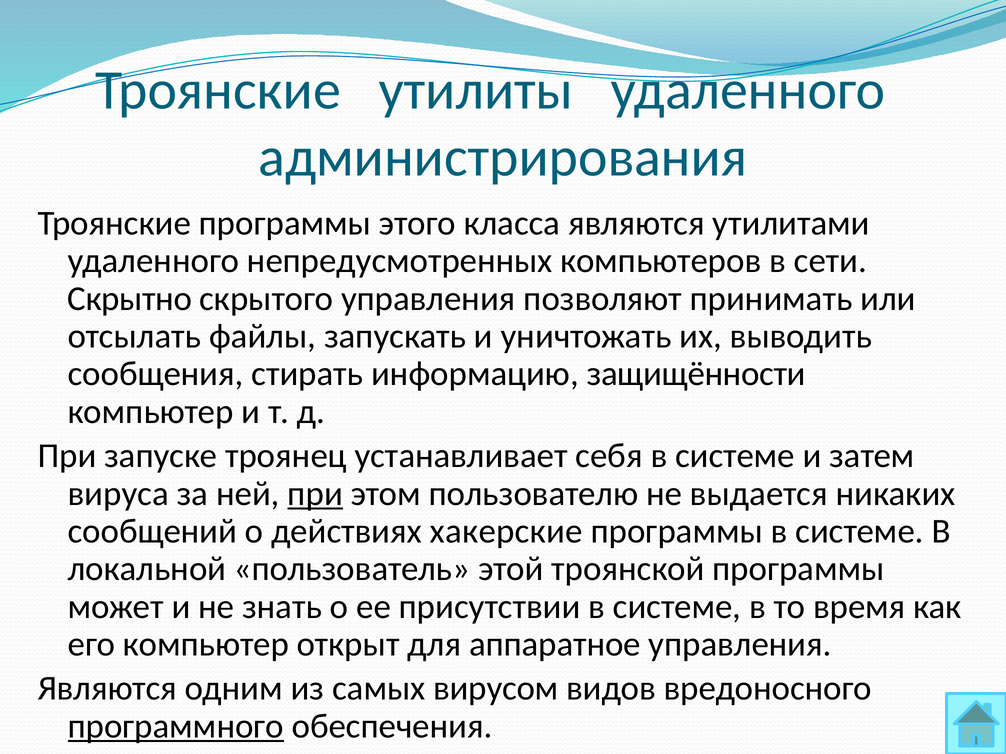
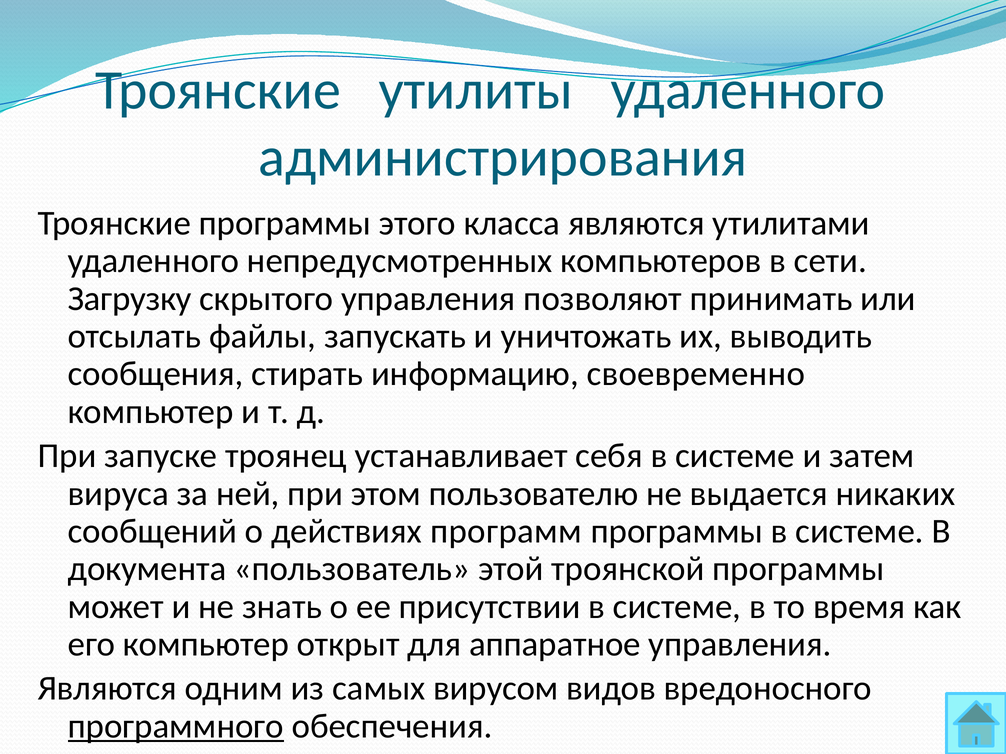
Скрытно: Скрытно -> Загрузку (130, 299)
защищённости: защищённости -> своевременно (696, 374)
при underline: present -> none (315, 494)
хакерские: хакерские -> программ (506, 532)
локальной: локальной -> документа (147, 569)
